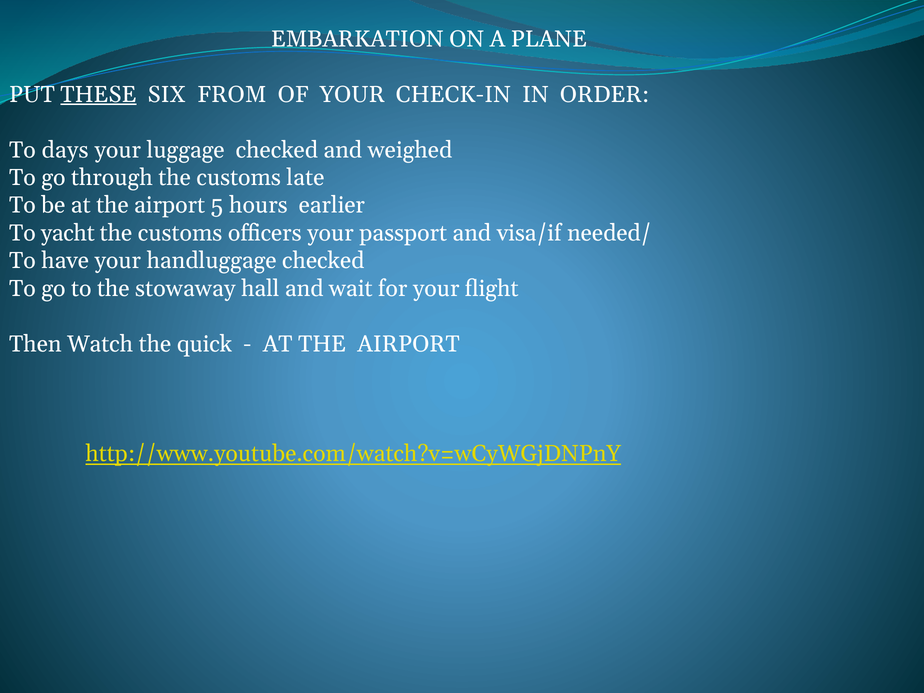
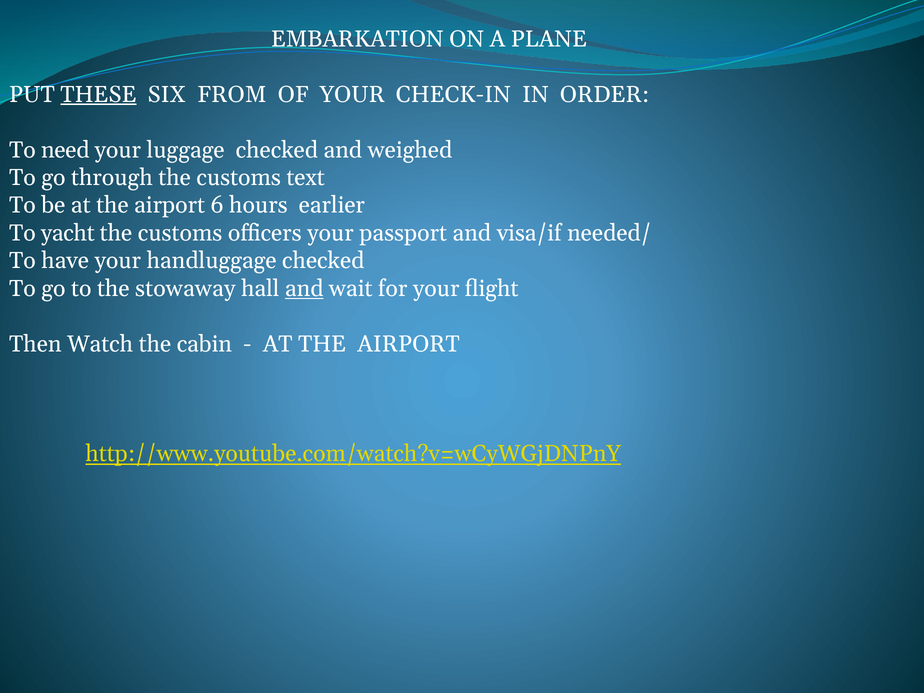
days: days -> need (65, 150)
late: late -> text (306, 178)
5: 5 -> 6 (217, 205)
and underline: none -> present (304, 289)
quick: quick -> cabin (204, 344)
